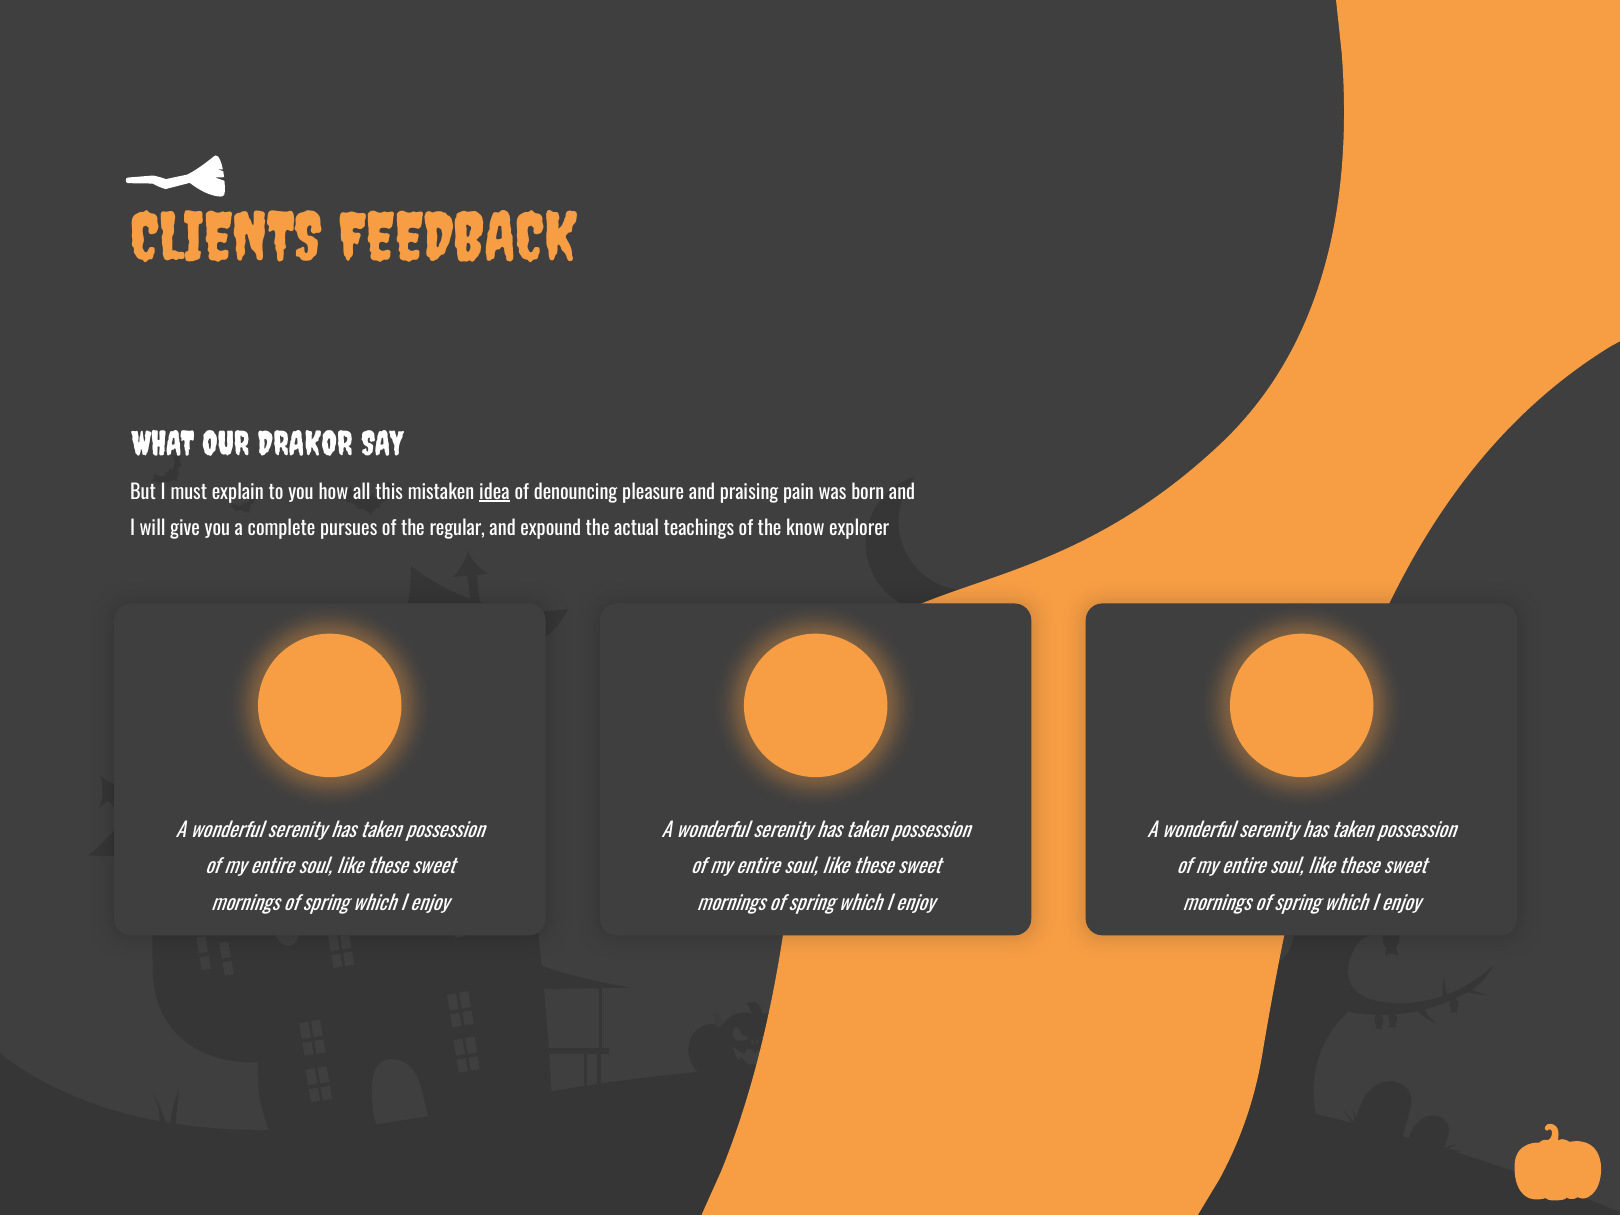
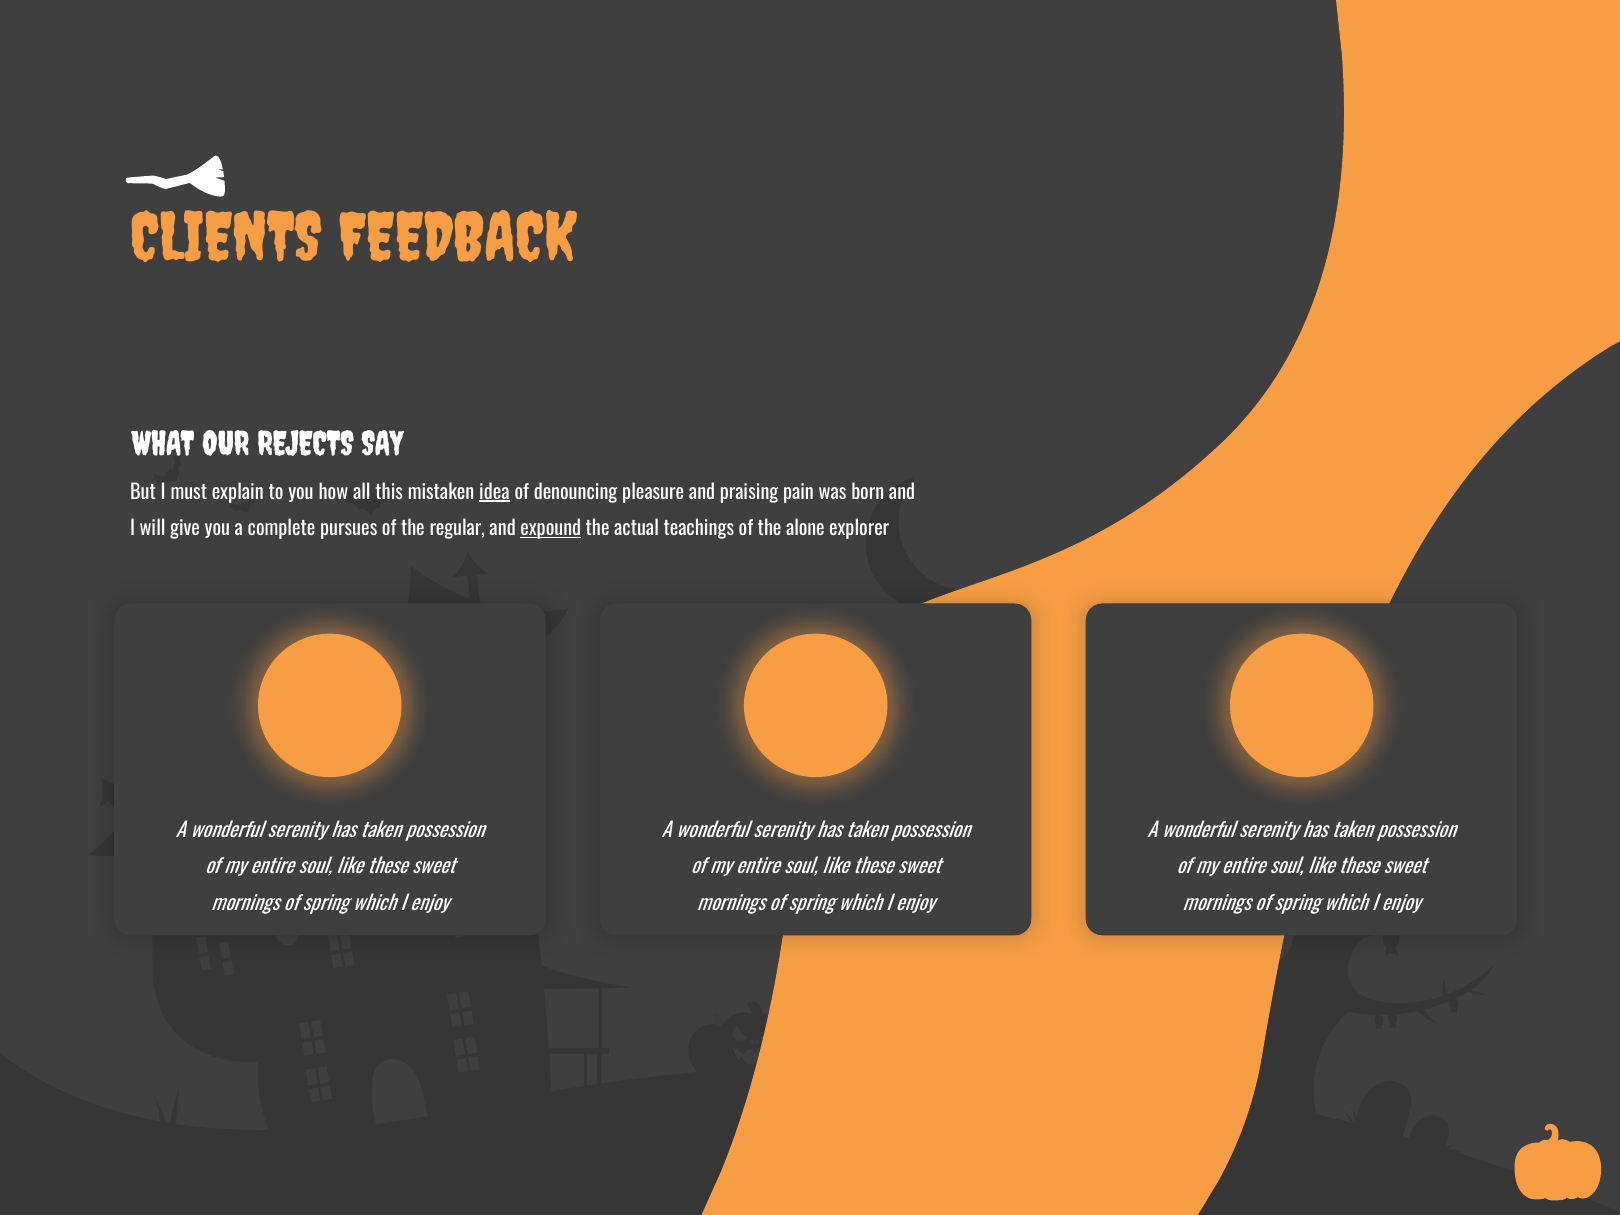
DRAKOR: DRAKOR -> REJECTS (306, 445)
expound underline: none -> present (551, 529)
know: know -> alone (805, 529)
